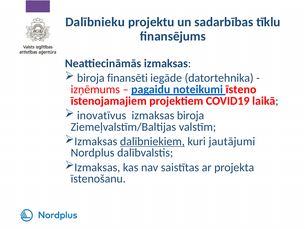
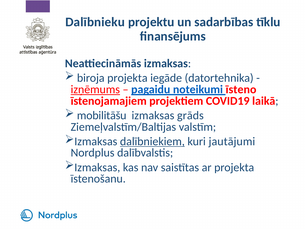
biroja finansēti: finansēti -> projekta (127, 78)
izņēmums underline: none -> present (95, 89)
inovatīvus: inovatīvus -> mobilitāšu (102, 115)
izmaksas biroja: biroja -> grāds (190, 115)
